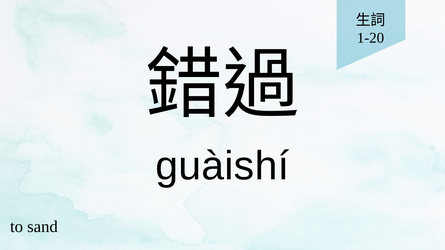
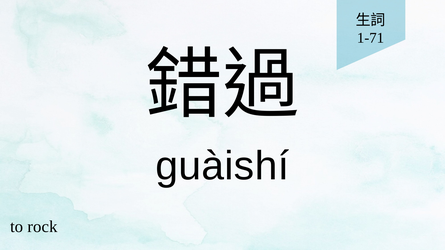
1-20: 1-20 -> 1-71 (371, 38)
sand: sand -> rock (42, 227)
